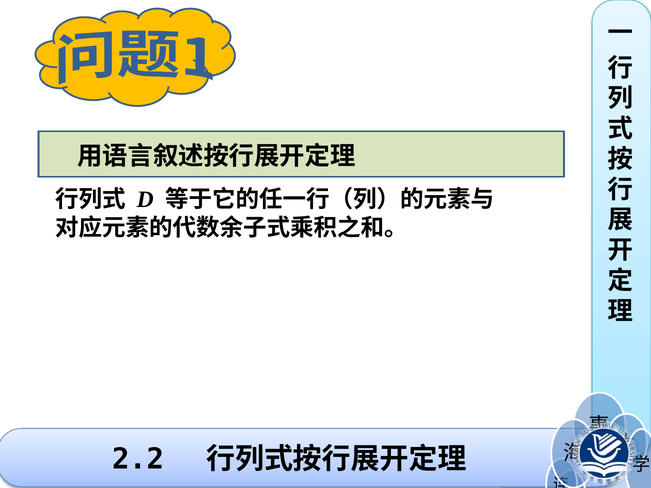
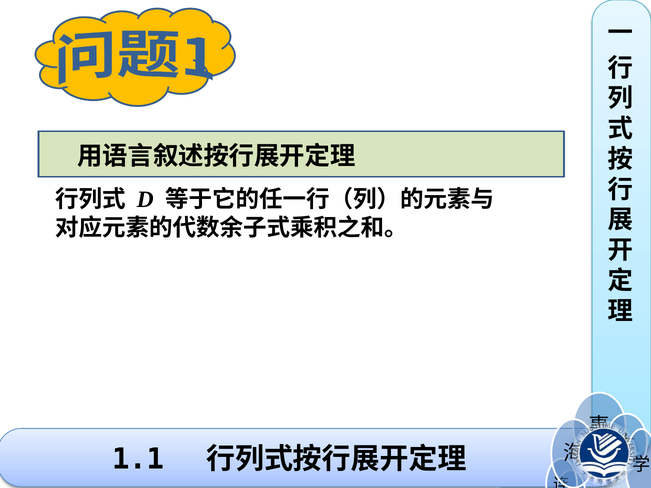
2.2: 2.2 -> 1.1 (138, 460)
